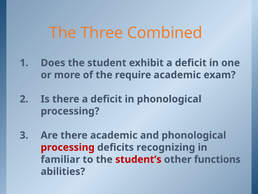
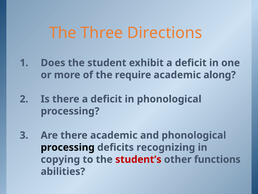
Combined: Combined -> Directions (165, 33)
exam: exam -> along (220, 75)
processing colour: red -> black (68, 147)
familiar: familiar -> copying (60, 159)
